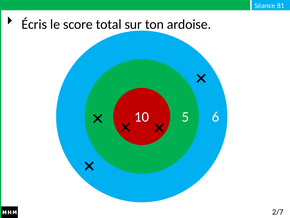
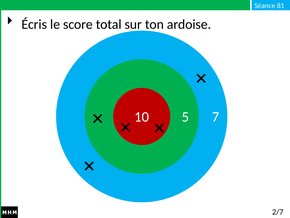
6: 6 -> 7 (216, 117)
